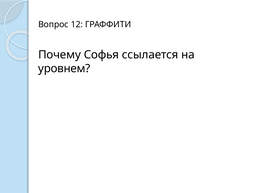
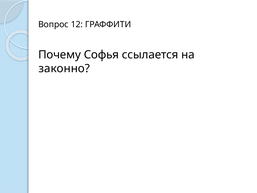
уровнем: уровнем -> законно (64, 68)
